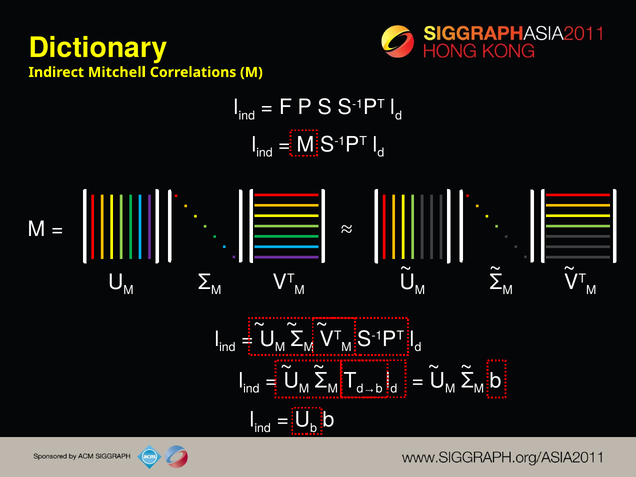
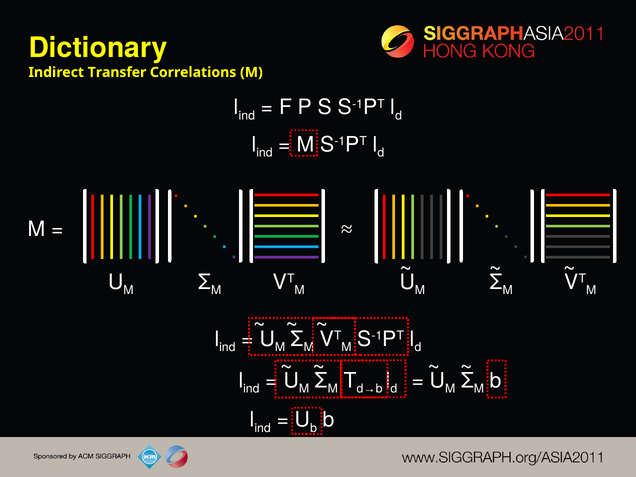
Mitchell: Mitchell -> Transfer (117, 72)
